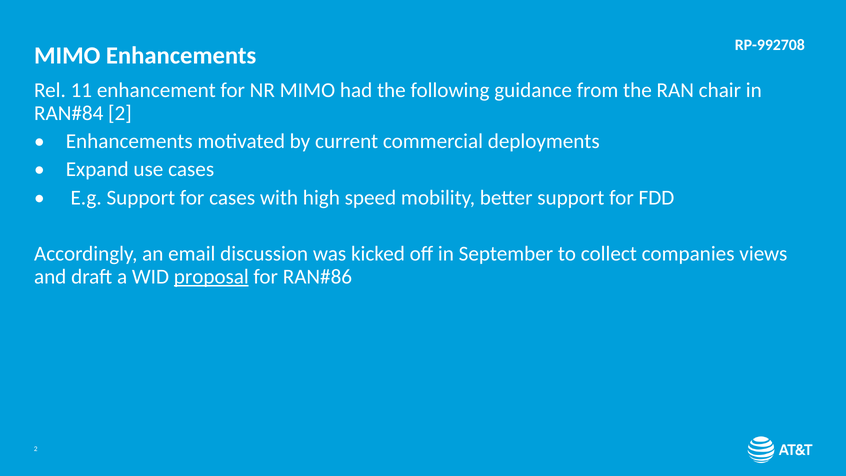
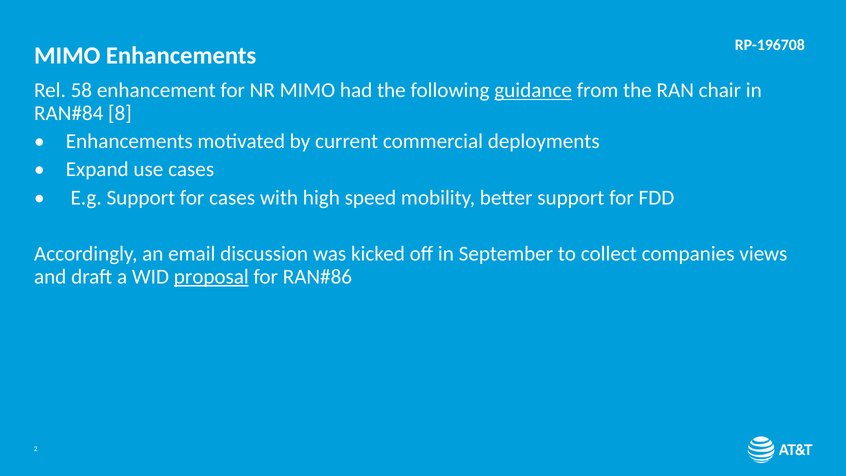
RP-992708: RP-992708 -> RP-196708 (770, 45)
11: 11 -> 58 (81, 90)
guidance underline: none -> present (533, 90)
2: 2 -> 8 (120, 113)
